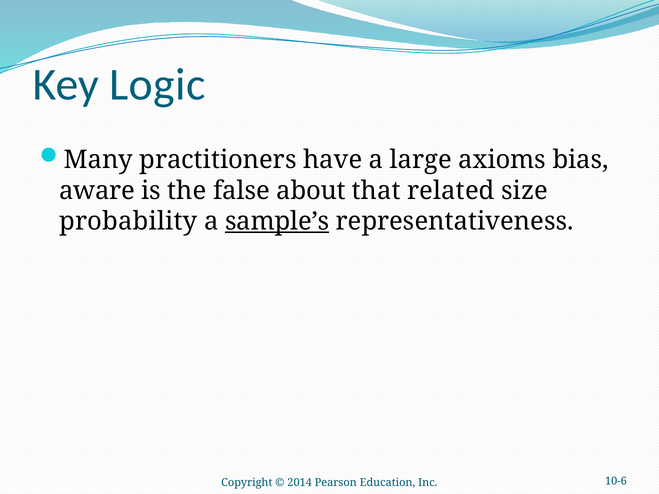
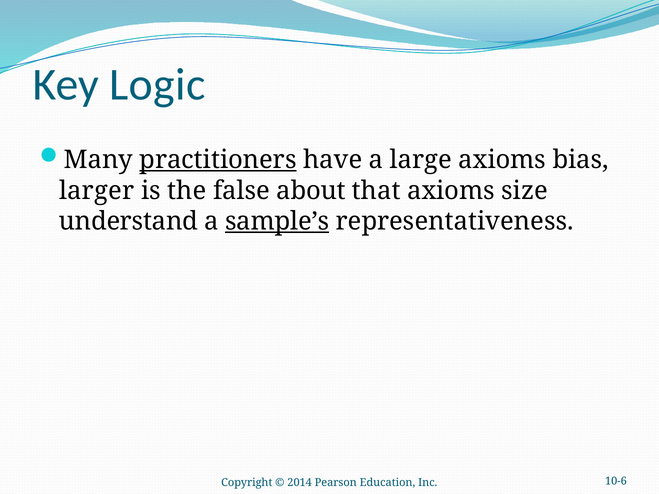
practitioners underline: none -> present (218, 160)
aware: aware -> larger (97, 191)
that related: related -> axioms (451, 191)
probability: probability -> understand (128, 221)
